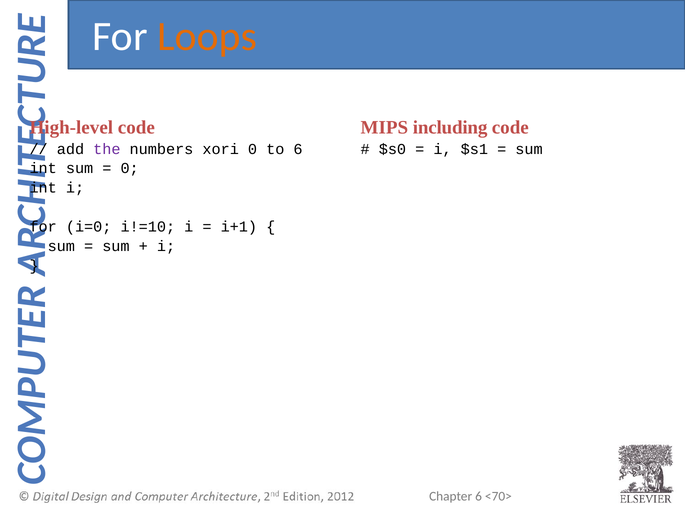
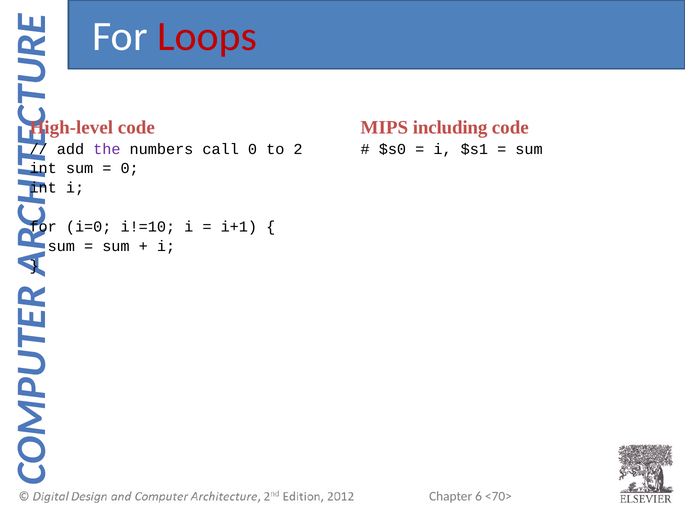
Loops colour: orange -> red (207, 37)
xori: xori -> call (221, 149)
to 6: 6 -> 2 (298, 149)
